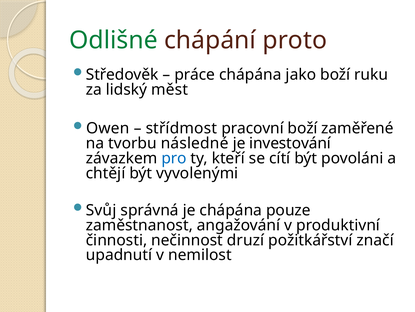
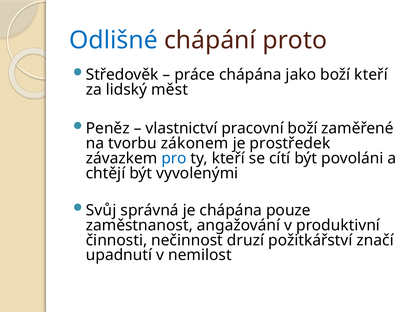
Odlišné colour: green -> blue (113, 40)
boží ruku: ruku -> kteří (371, 75)
Owen: Owen -> Peněz (108, 128)
střídmost: střídmost -> vlastnictví (181, 128)
následné: následné -> zákonem (195, 143)
investování: investování -> prostředek (290, 143)
